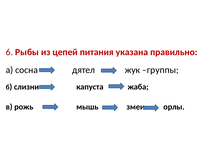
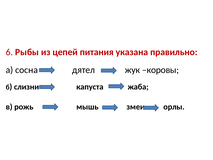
группы: группы -> коровы (160, 70)
